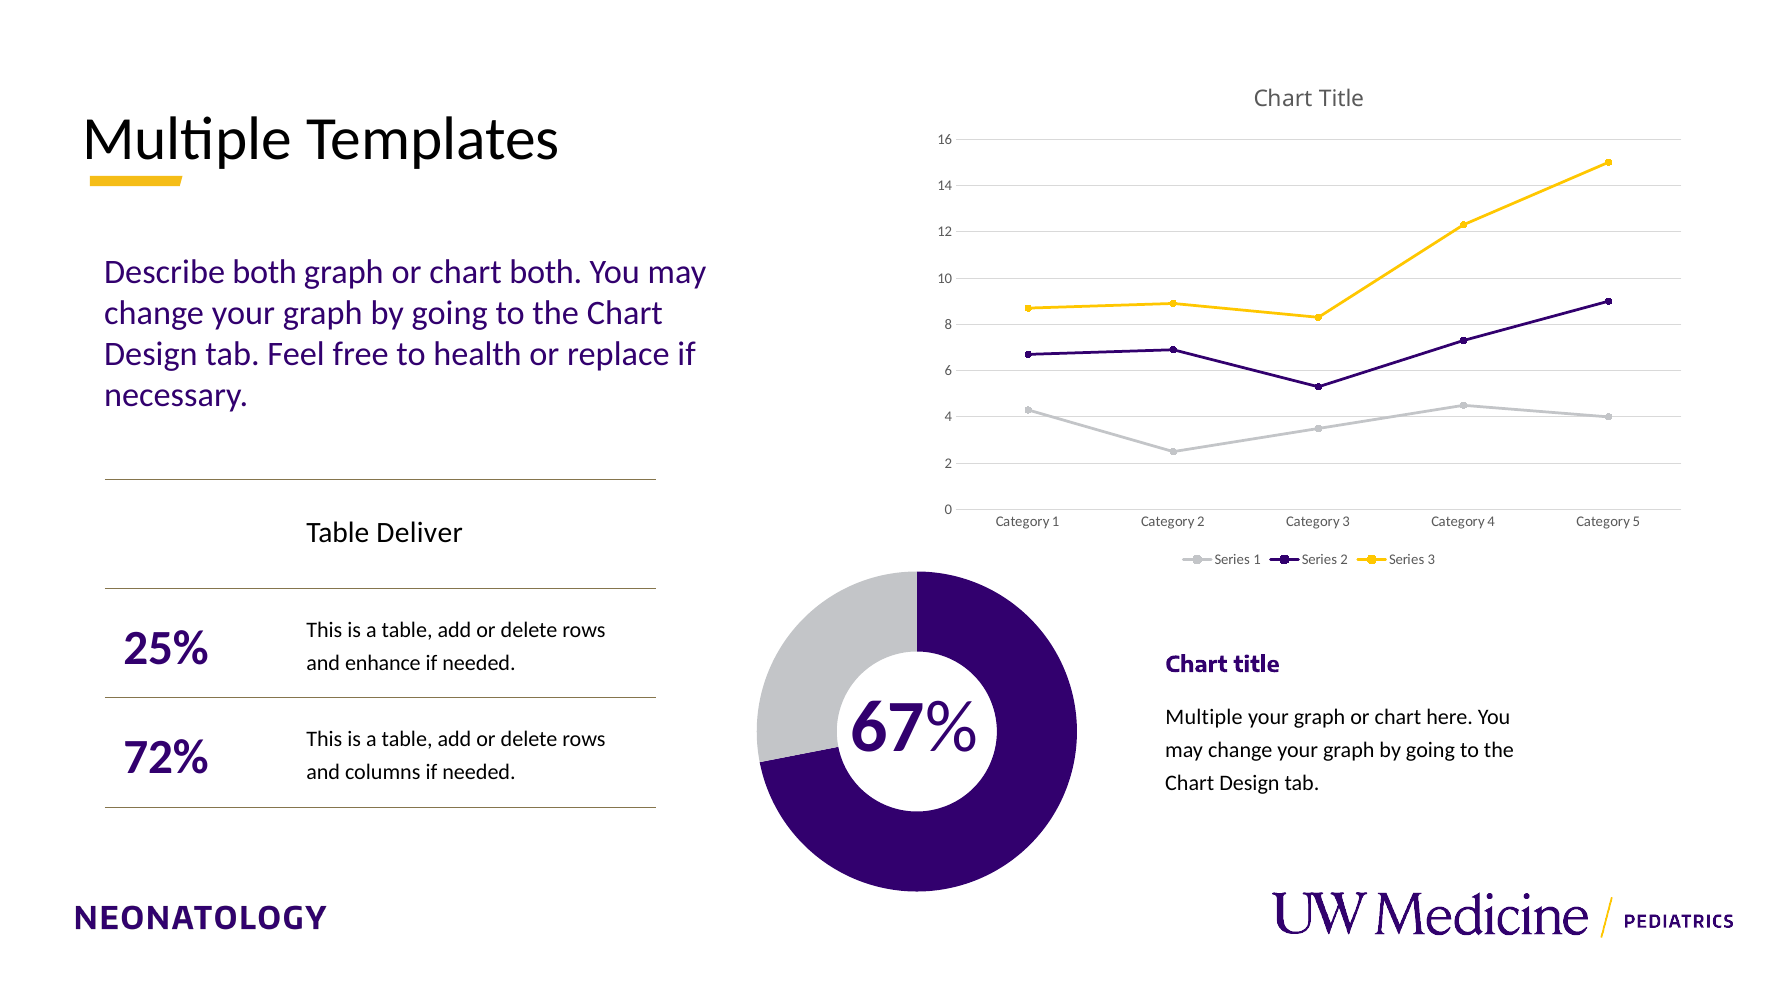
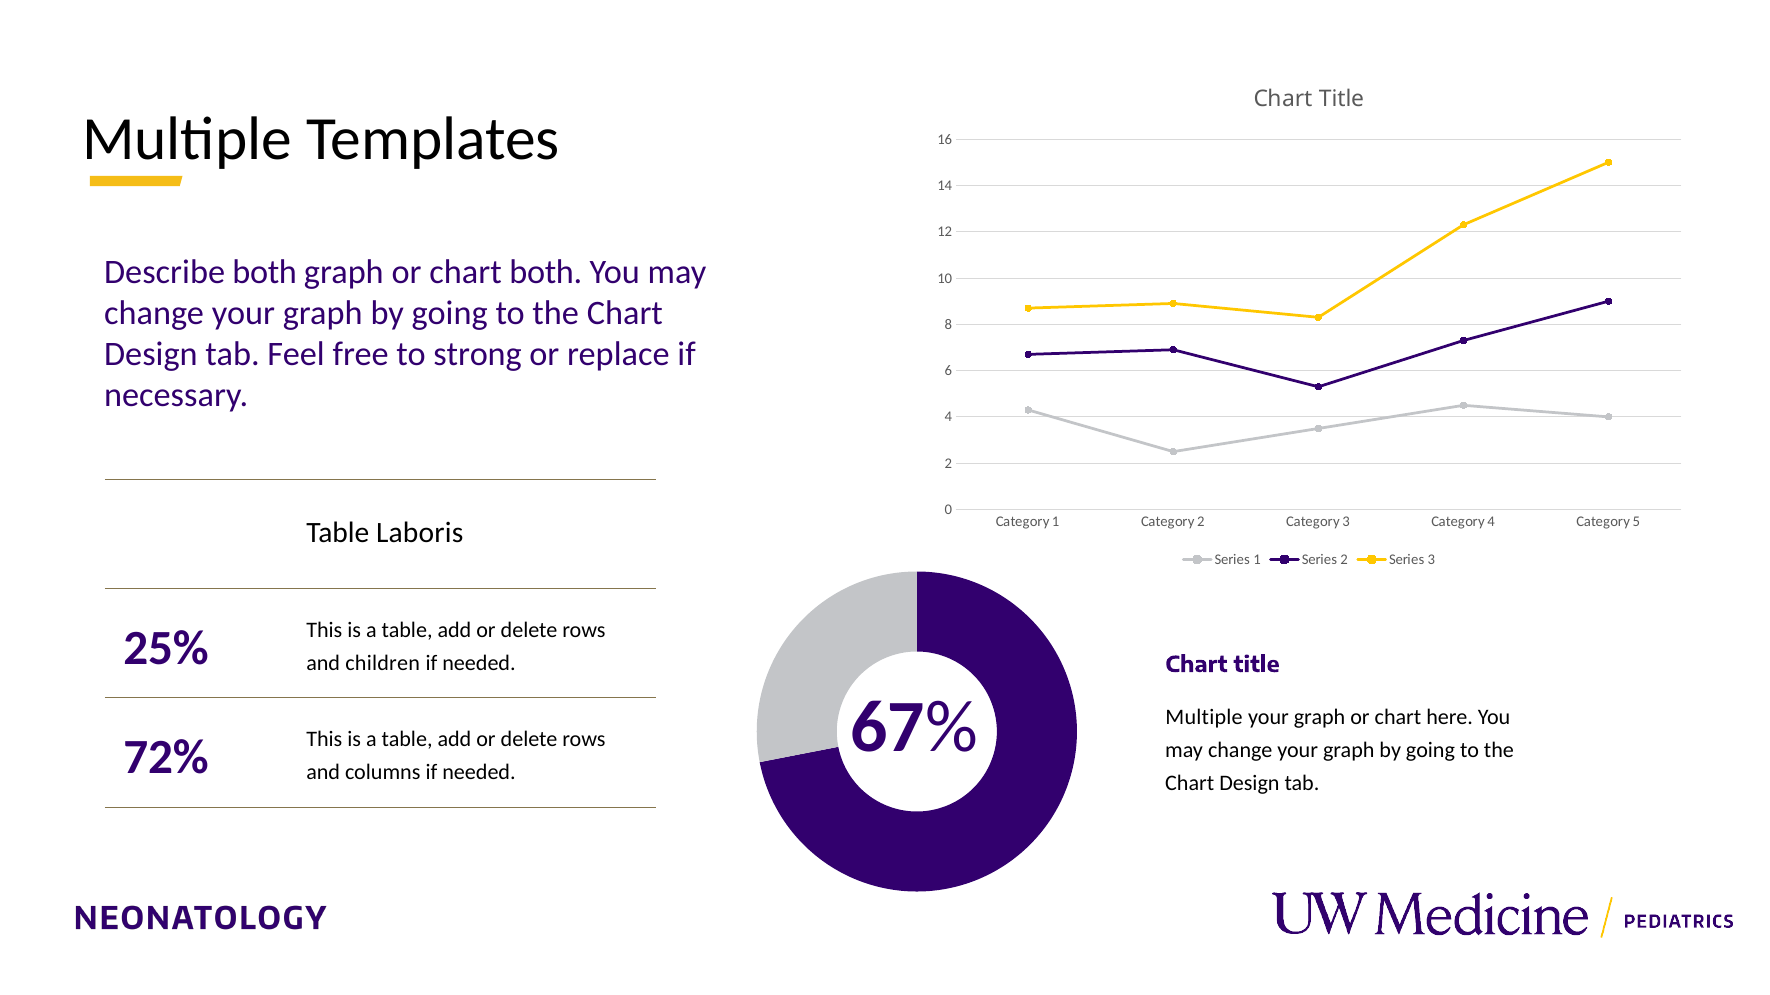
health: health -> strong (478, 355)
Deliver: Deliver -> Laboris (420, 533)
enhance: enhance -> children (383, 664)
